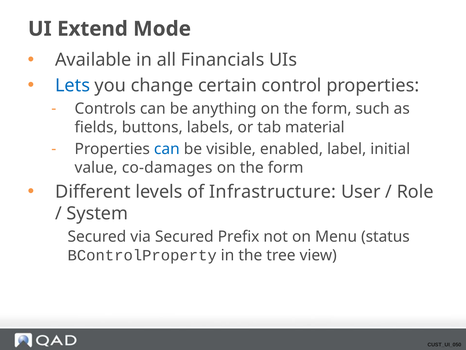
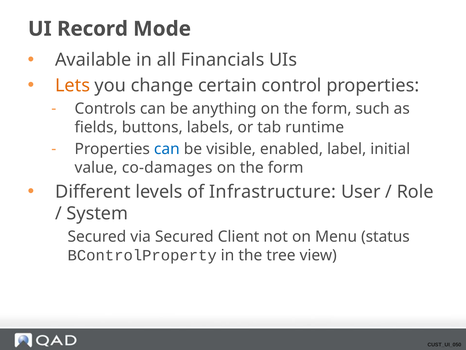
Extend: Extend -> Record (92, 29)
Lets colour: blue -> orange (73, 85)
material: material -> runtime (315, 127)
Prefix: Prefix -> Client (239, 236)
